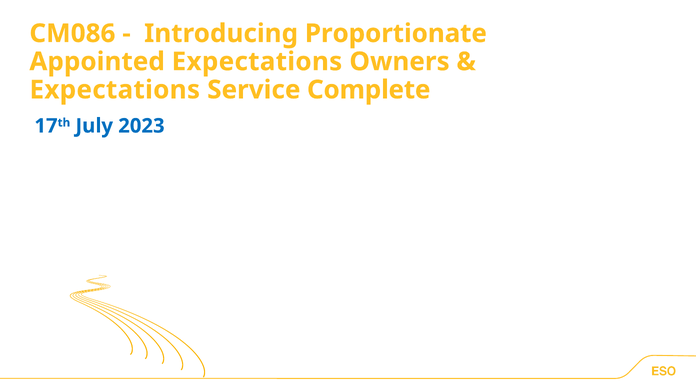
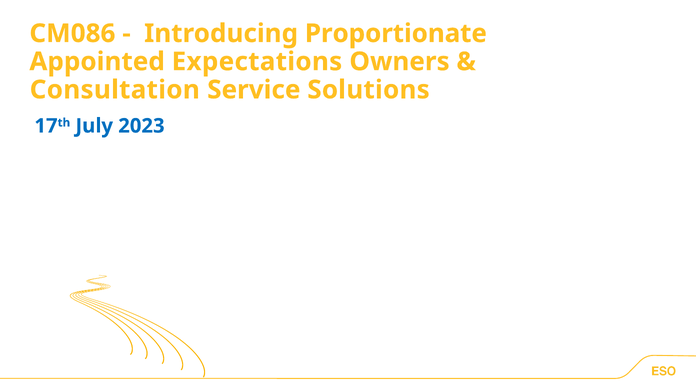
Expectations: Expectations -> Consultation (115, 90)
Complete: Complete -> Solutions (368, 90)
